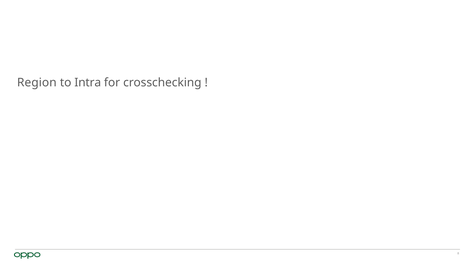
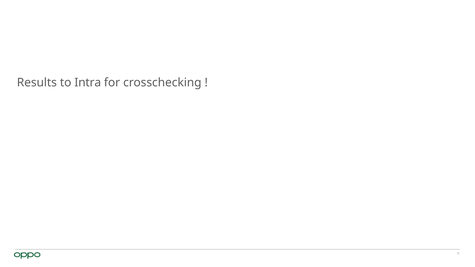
Region: Region -> Results (37, 83)
